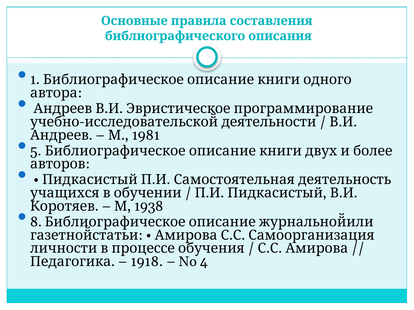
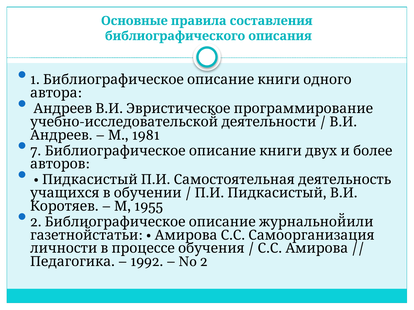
5: 5 -> 7 (36, 151)
1938: 1938 -> 1955 (149, 207)
8: 8 -> 2 (36, 222)
1918: 1918 -> 1992 (147, 262)
No 4: 4 -> 2 (204, 262)
